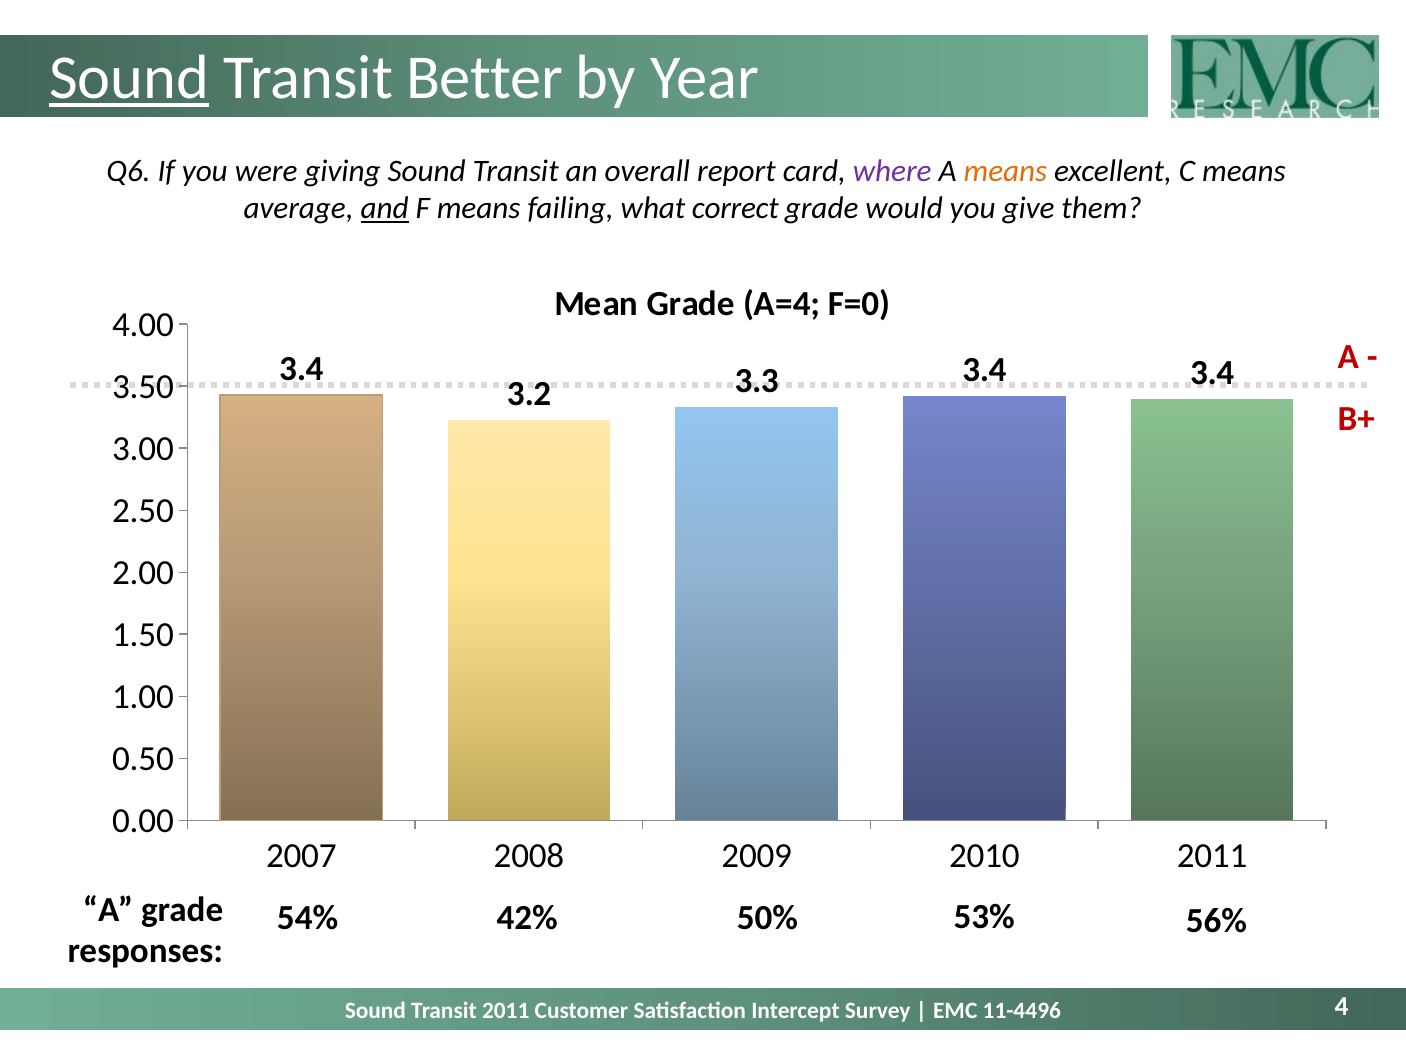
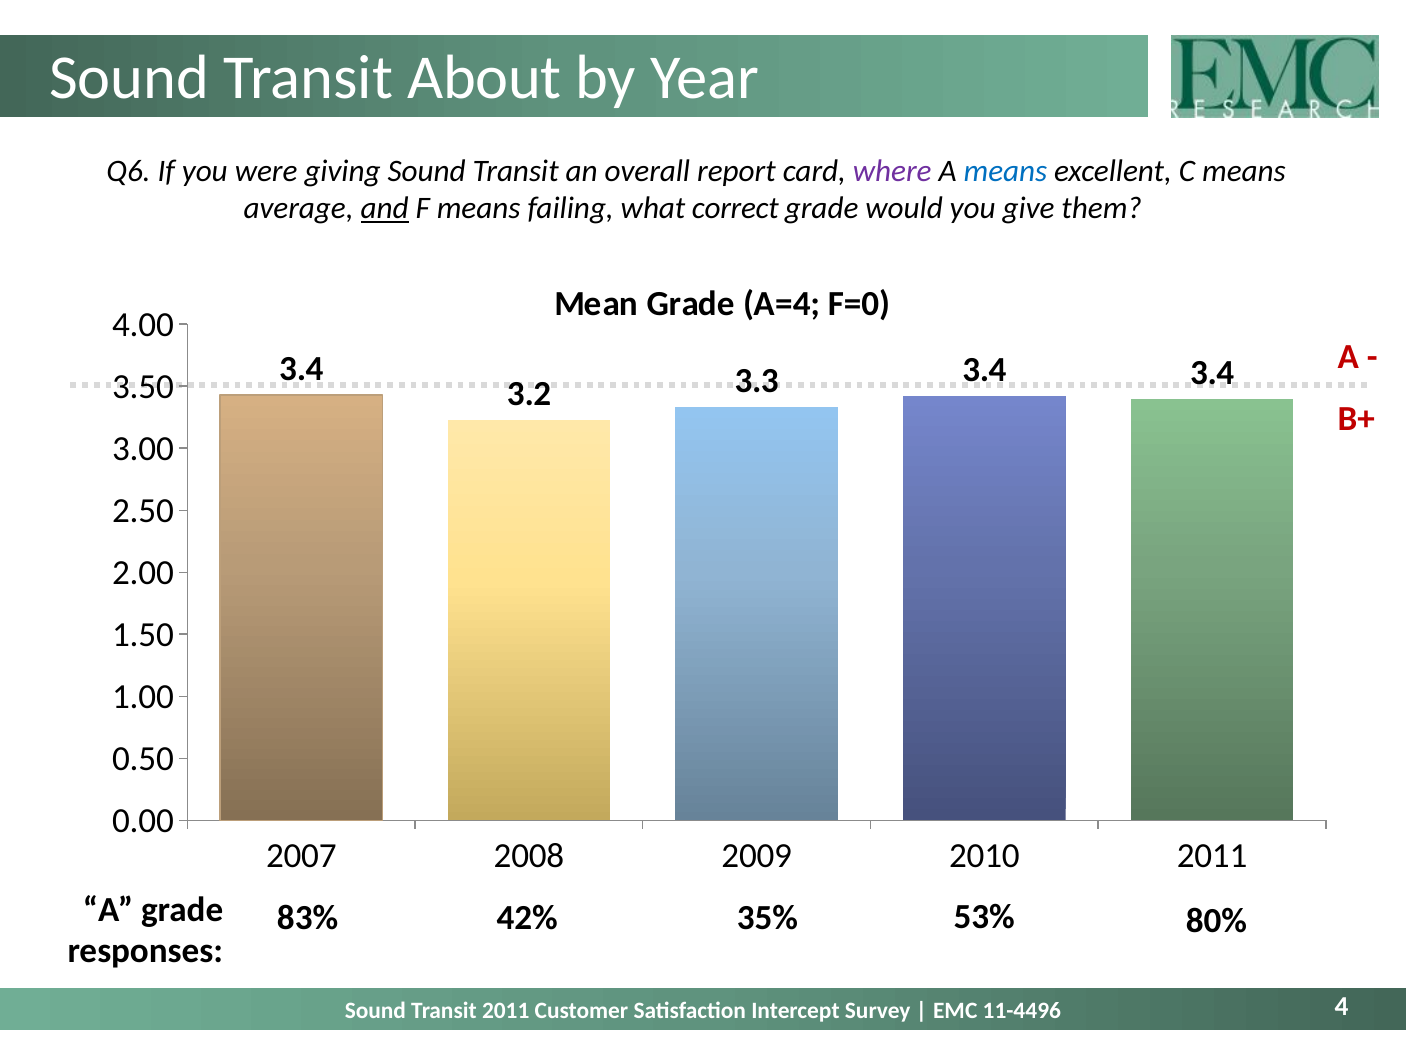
Sound underline: present -> none (129, 78)
Better: Better -> About (484, 78)
means colour: orange -> blue (1005, 171)
54%: 54% -> 83% (308, 917)
50%: 50% -> 35% (767, 917)
56%: 56% -> 80% (1216, 920)
